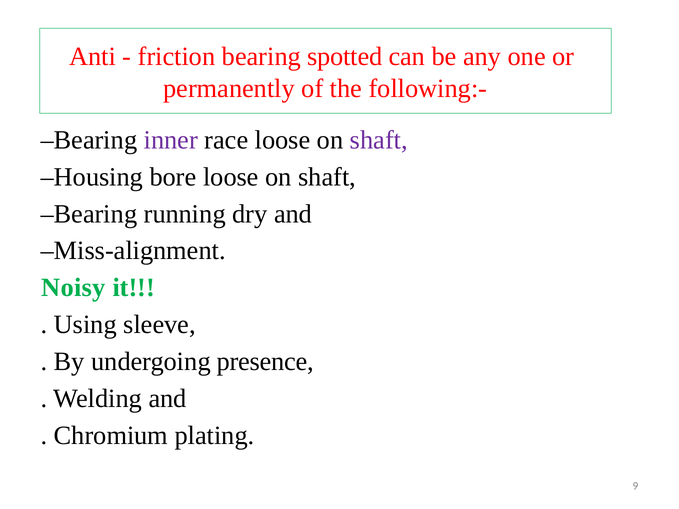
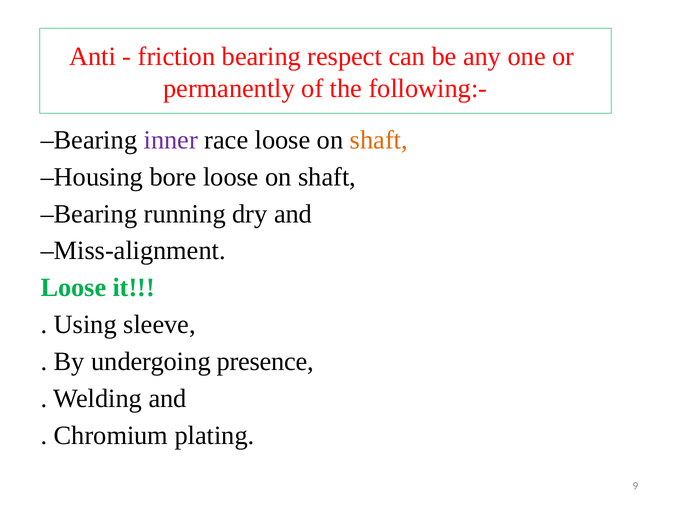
spotted: spotted -> respect (345, 57)
shaft colour: purple -> orange (379, 140)
Noisy: Noisy -> Loose (73, 288)
